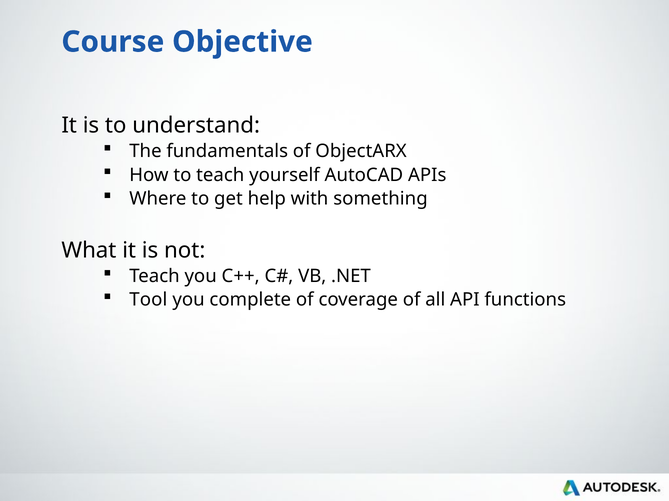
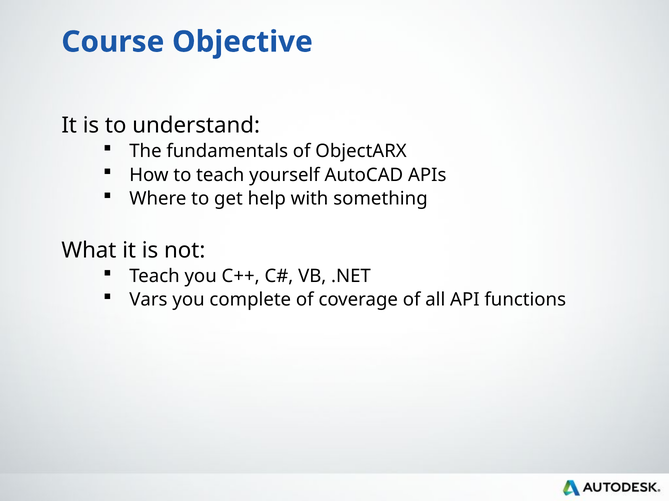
Tool: Tool -> Vars (148, 300)
